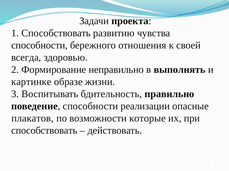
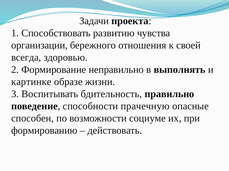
способности: способности -> организации (39, 46)
реализации: реализации -> прачечную (145, 107)
плакатов: плакатов -> способен (33, 119)
которые: которые -> социуме (147, 119)
способствовать: способствовать -> формированию (44, 131)
